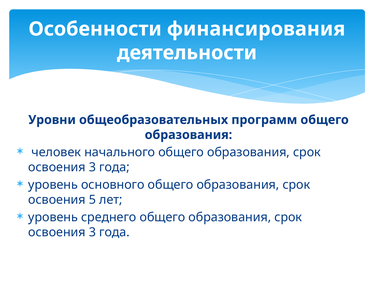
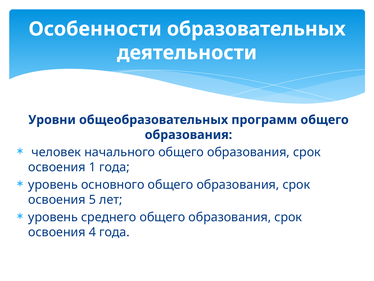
финансирования: финансирования -> образовательных (256, 29)
3: 3 -> 1 (92, 167)
3: 3 -> 4 (92, 232)
